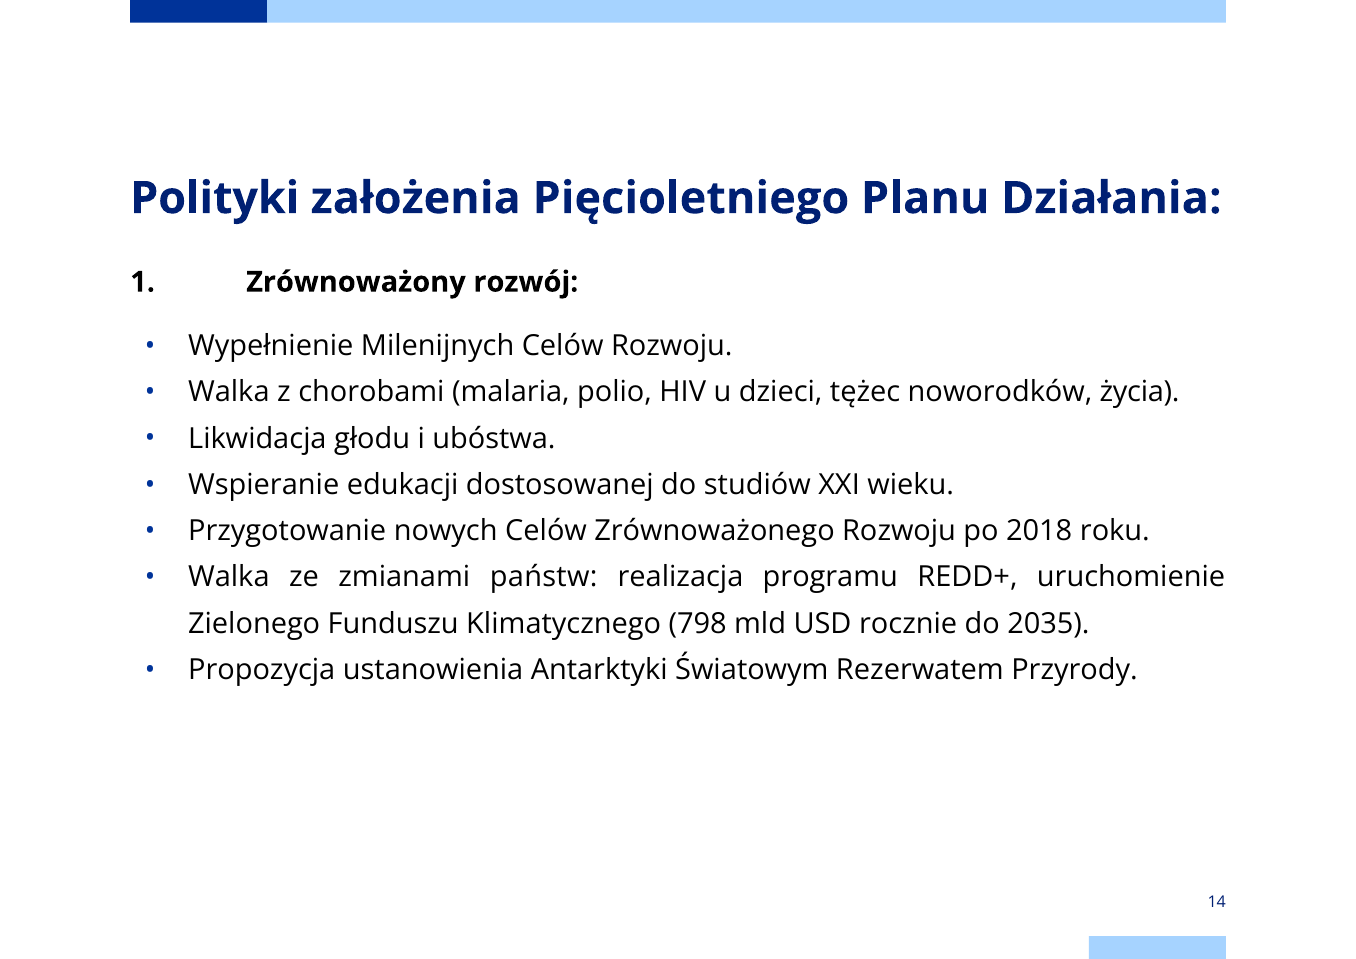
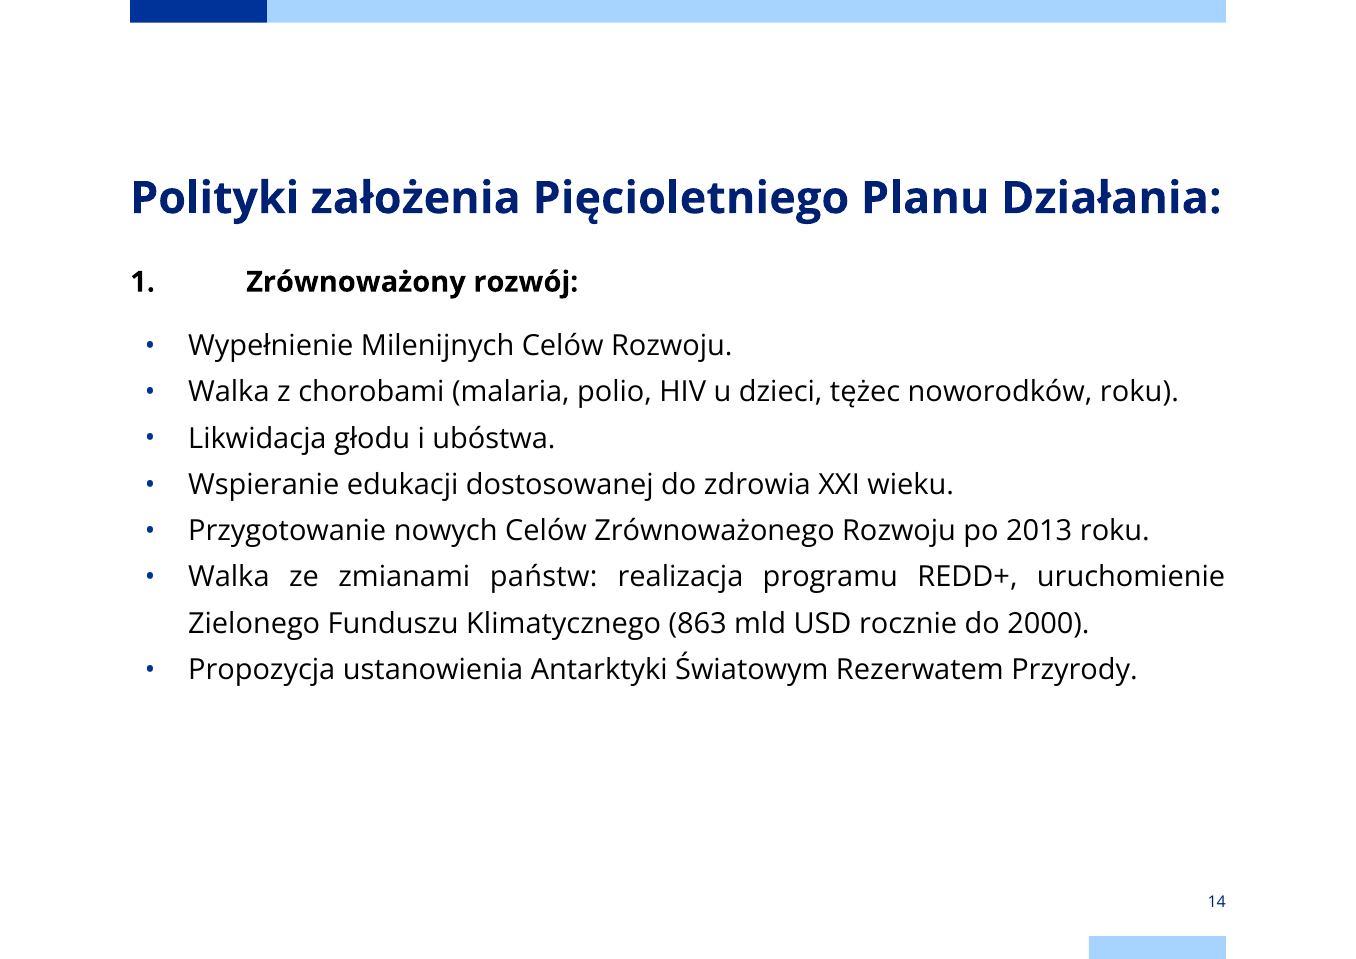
noworodków życia: życia -> roku (1139, 392)
studiów: studiów -> zdrowia (757, 485)
2018: 2018 -> 2013 (1039, 531)
798: 798 -> 863 (698, 623)
2035: 2035 -> 2000 (1048, 623)
